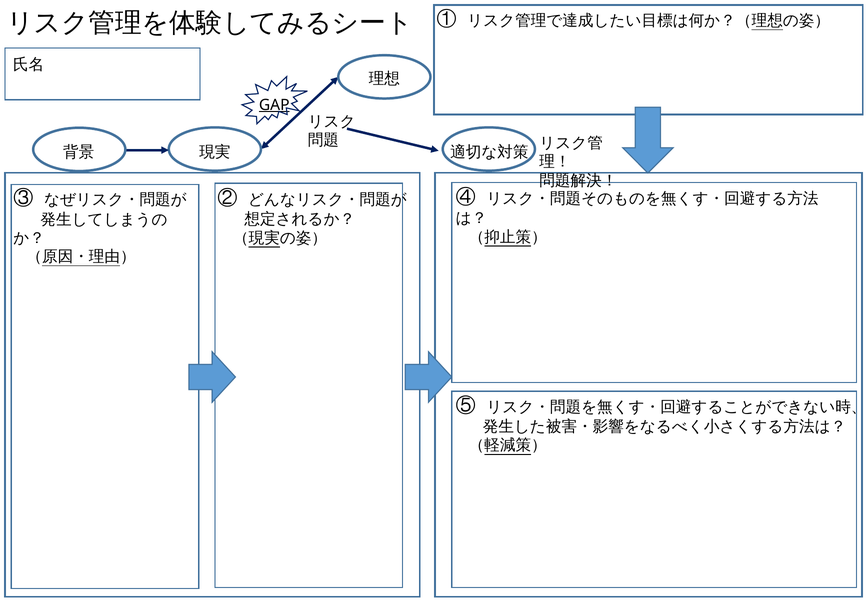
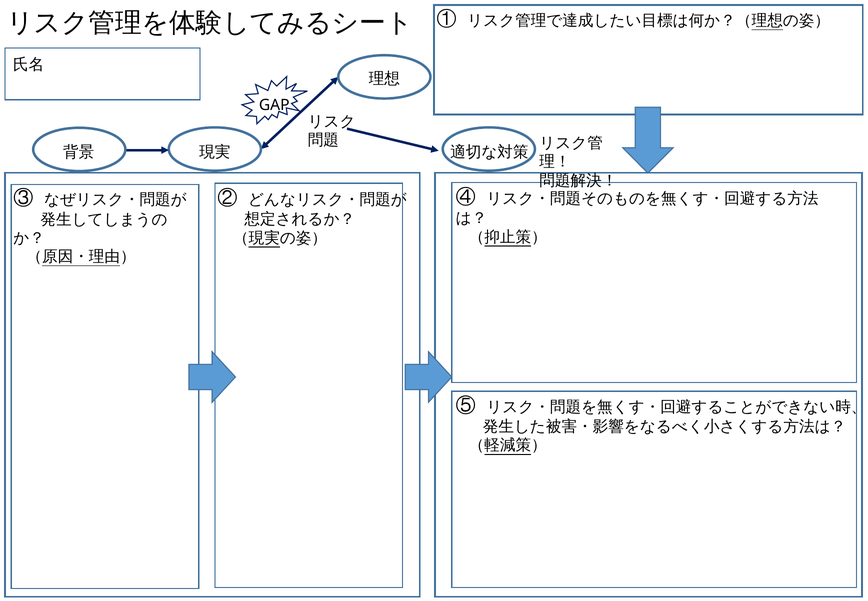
GAP underline: present -> none (274, 105)
